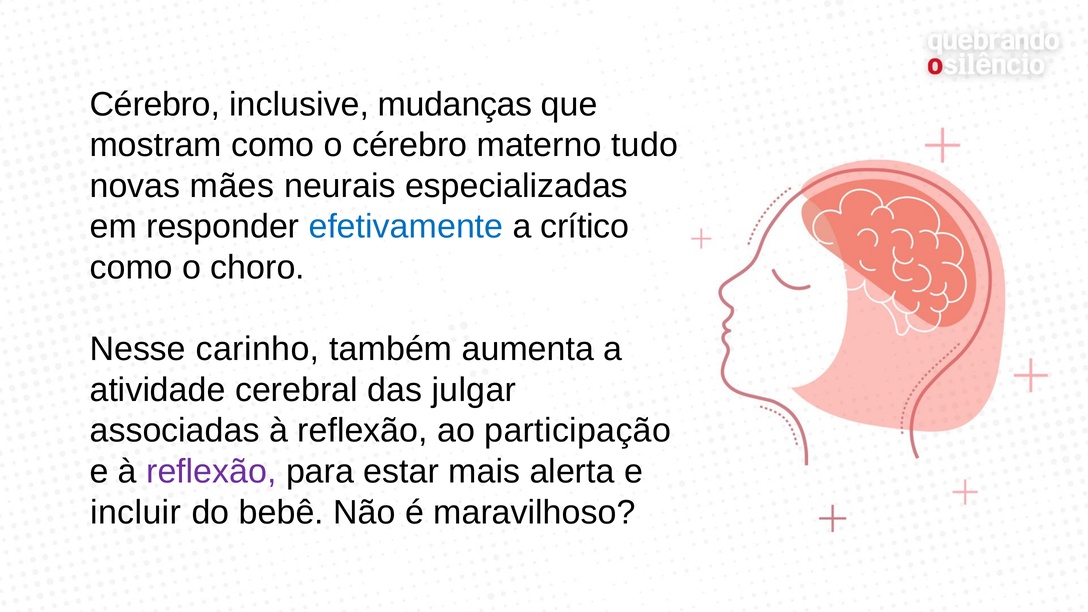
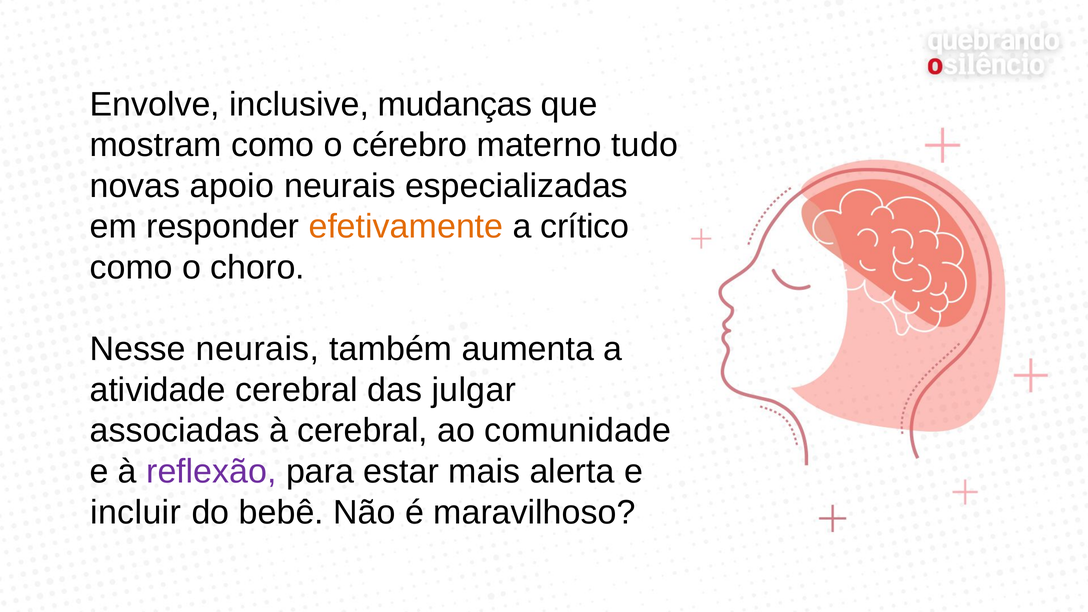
Cérebro: Cérebro -> Envolve (155, 104)
mães: mães -> apoio (232, 186)
efetivamente colour: blue -> orange (406, 227)
Nesse carinho: carinho -> neurais (258, 349)
associadas à reflexão: reflexão -> cerebral (363, 431)
participação: participação -> comunidade (578, 431)
